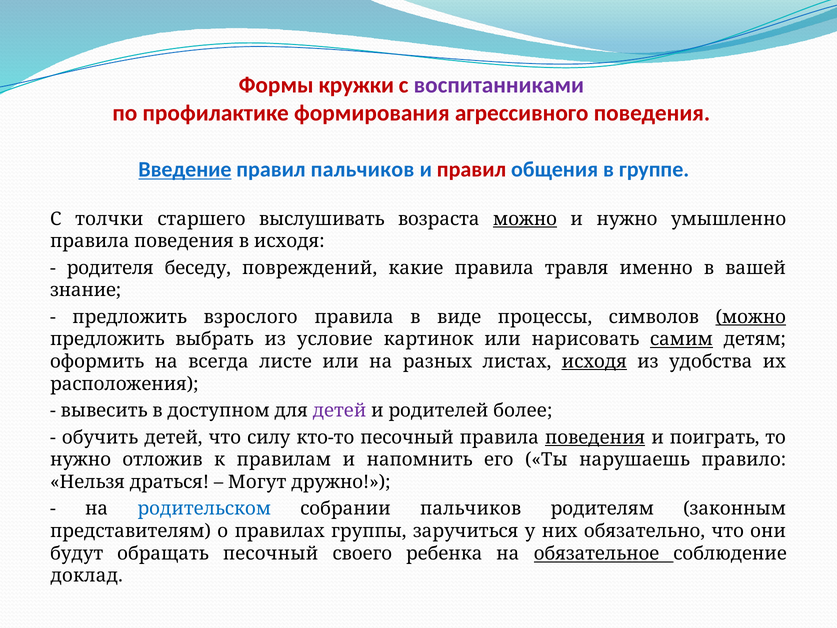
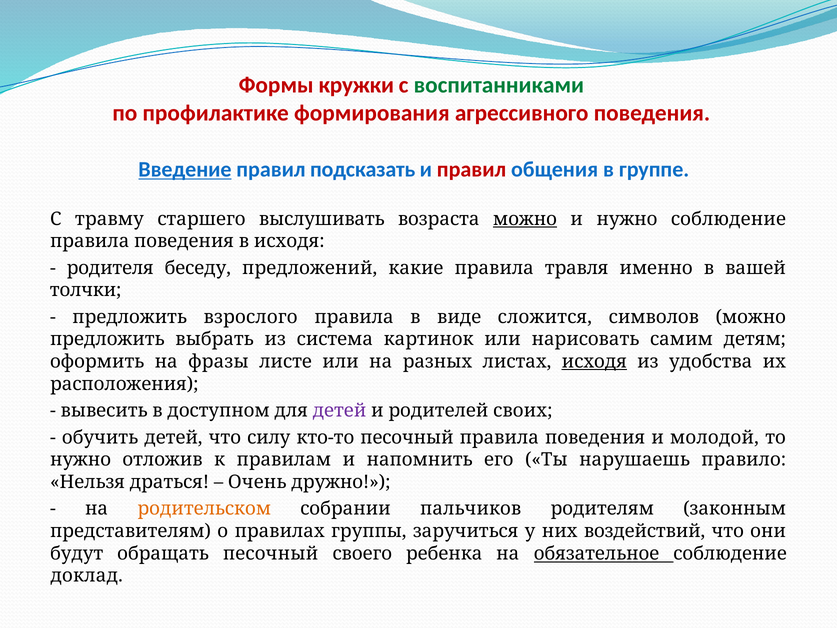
воспитанниками colour: purple -> green (499, 85)
правил пальчиков: пальчиков -> подсказать (363, 169)
толчки: толчки -> травму (109, 219)
нужно умышленно: умышленно -> соблюдение (728, 219)
повреждений: повреждений -> предложений (310, 268)
знание: знание -> толчки (86, 290)
процессы: процессы -> сложится (545, 317)
можно underline: present -> none (751, 317)
условие: условие -> система (335, 339)
самим underline: present -> none (681, 339)
всегда: всегда -> фразы (218, 362)
более: более -> своих (523, 411)
поведения underline: present -> none (595, 437)
поиграть: поиграть -> молодой (714, 437)
Могут: Могут -> Очень (257, 482)
родительском colour: blue -> orange (204, 509)
обязательно: обязательно -> воздействий (645, 531)
